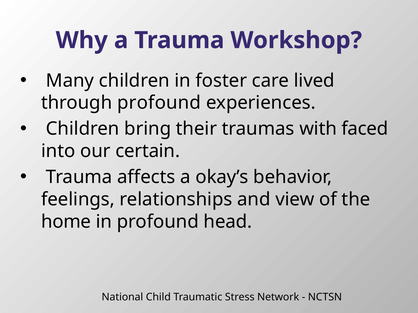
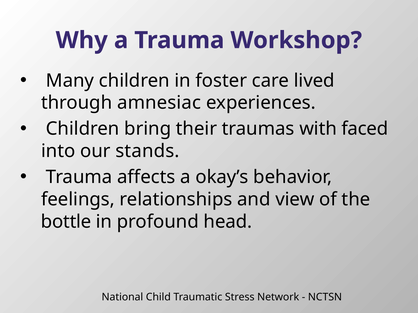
through profound: profound -> amnesiac (159, 103)
certain: certain -> stands (148, 151)
home: home -> bottle (66, 222)
